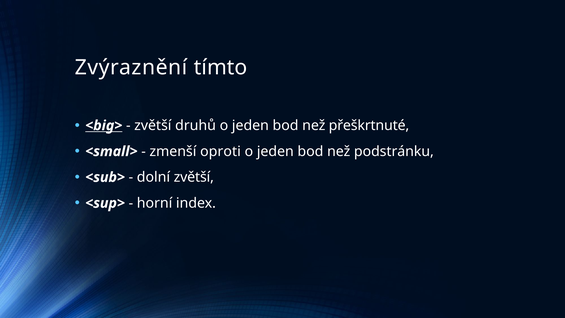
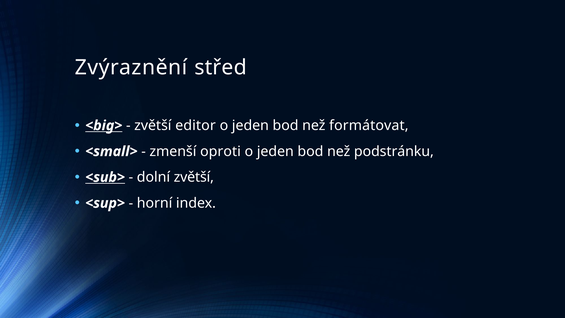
tímto: tímto -> střed (221, 68)
druhů: druhů -> editor (196, 126)
přeškrtnuté: přeškrtnuté -> formátovat (369, 126)
<sub> underline: none -> present (105, 177)
